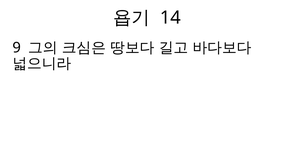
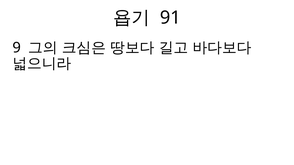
14: 14 -> 91 (170, 18)
